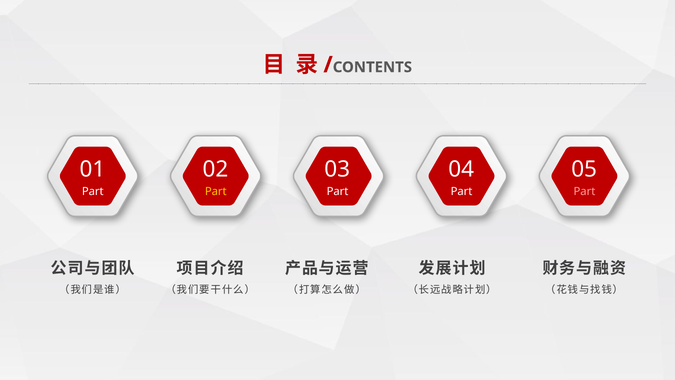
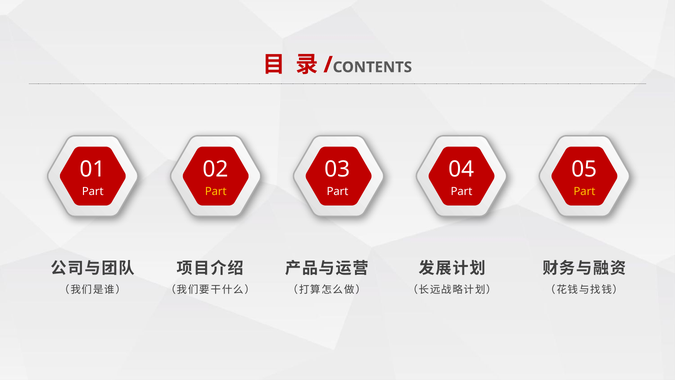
Part colour: pink -> yellow (584, 191)
